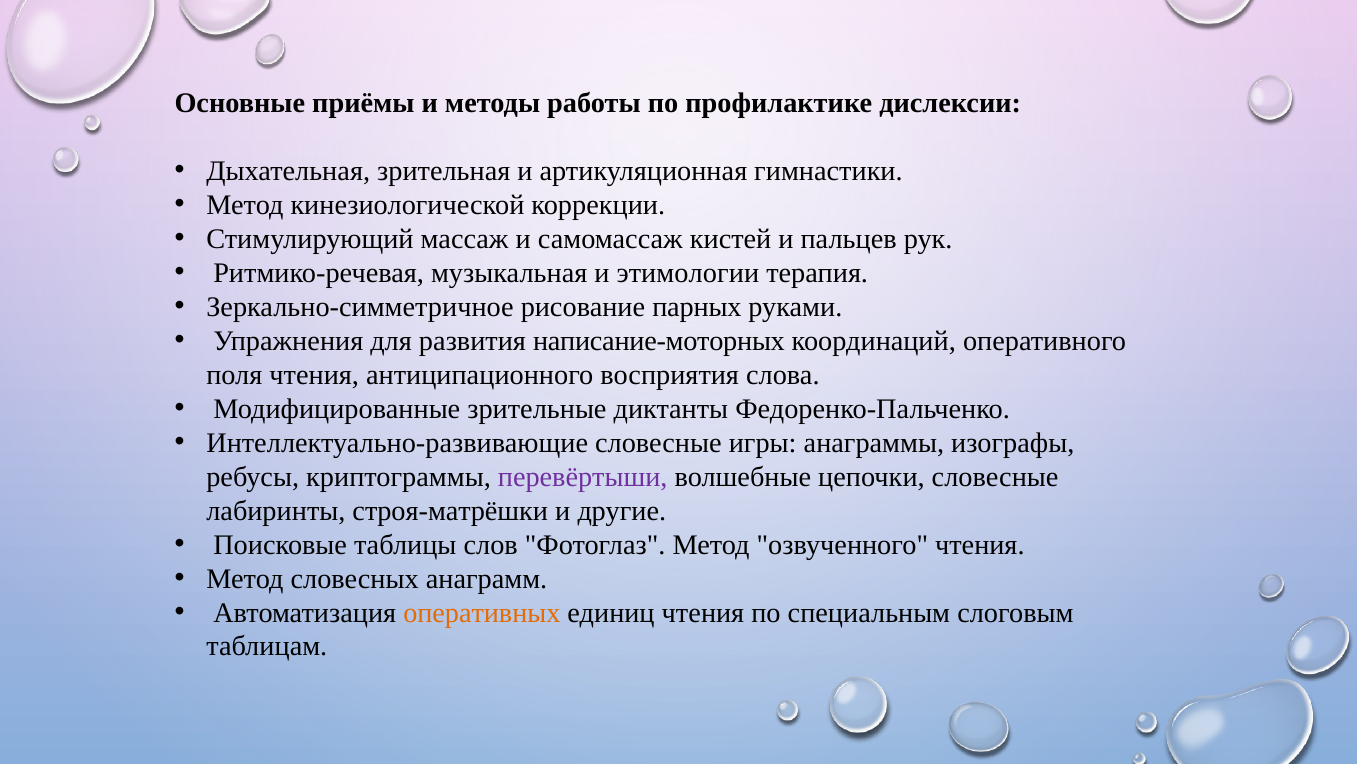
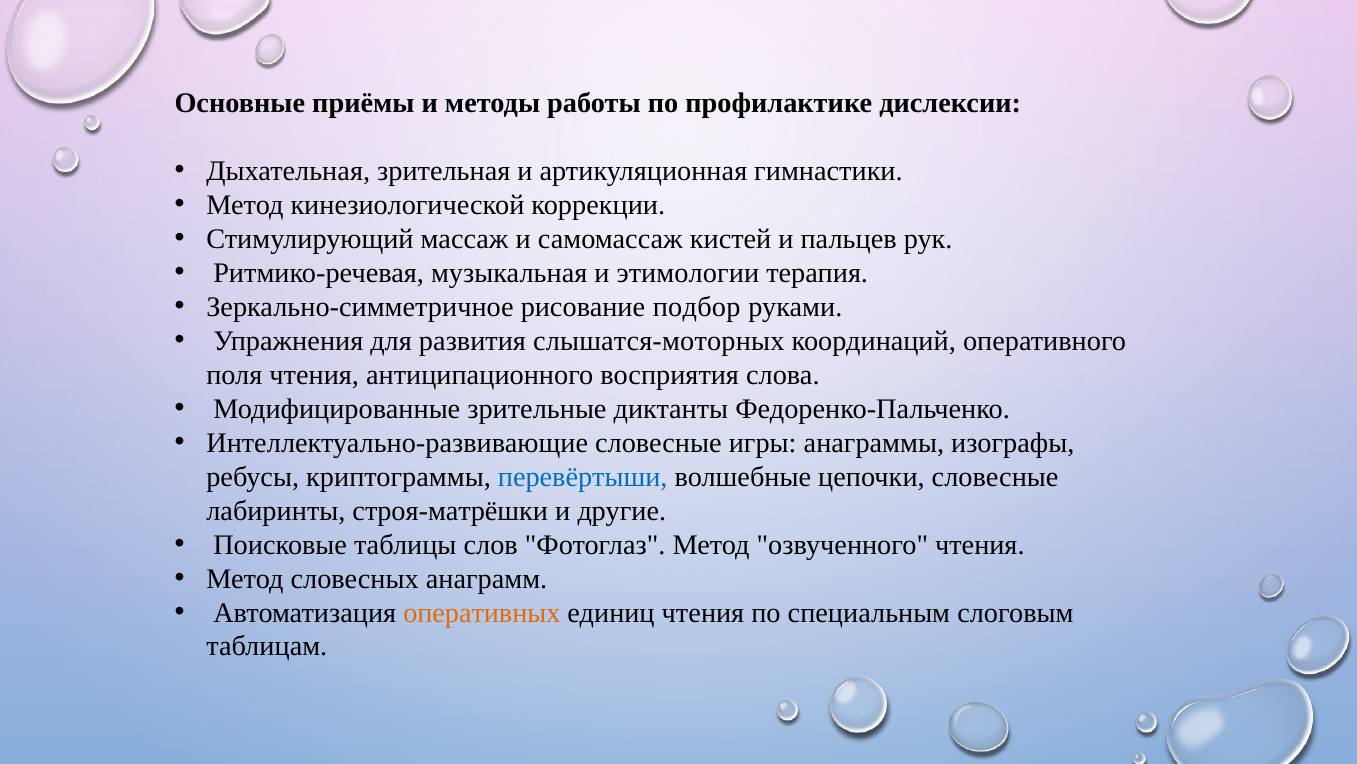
парных: парных -> подбор (697, 307)
написание-моторных: написание-моторных -> слышатся-моторных (659, 341)
перевёртыши colour: purple -> blue (583, 476)
